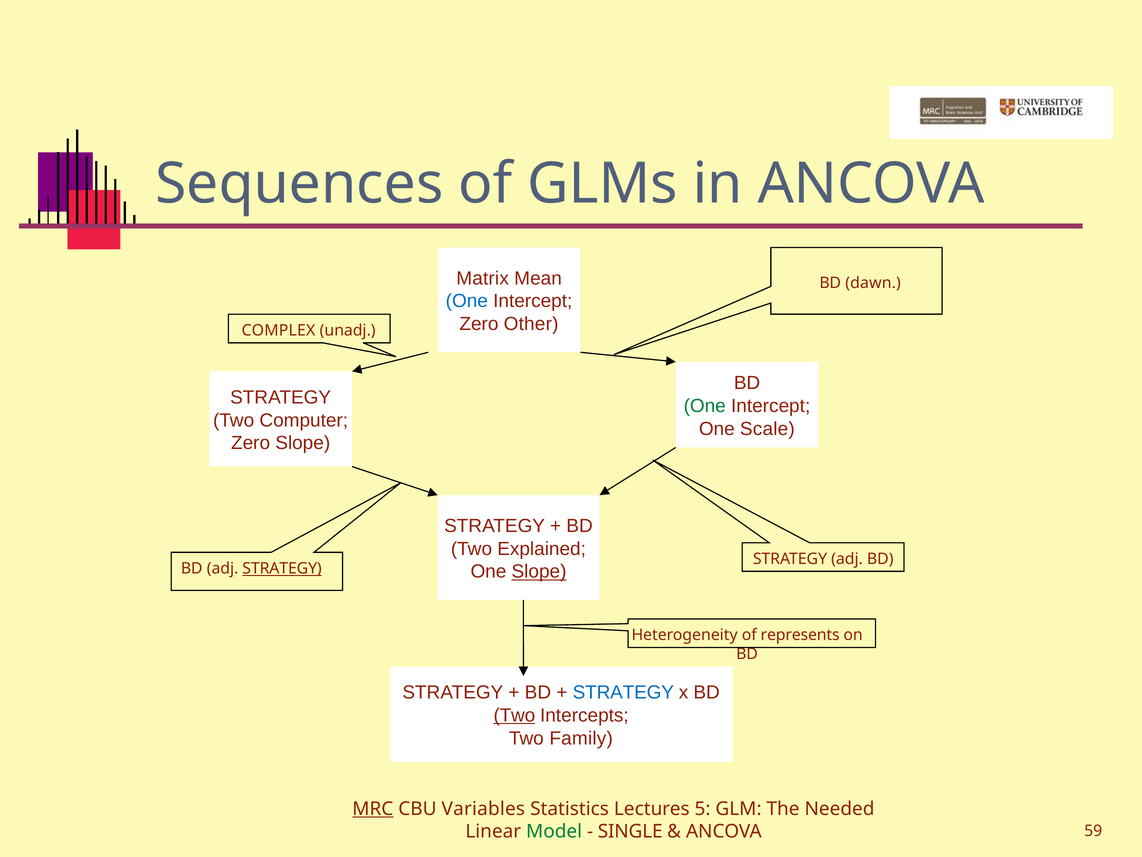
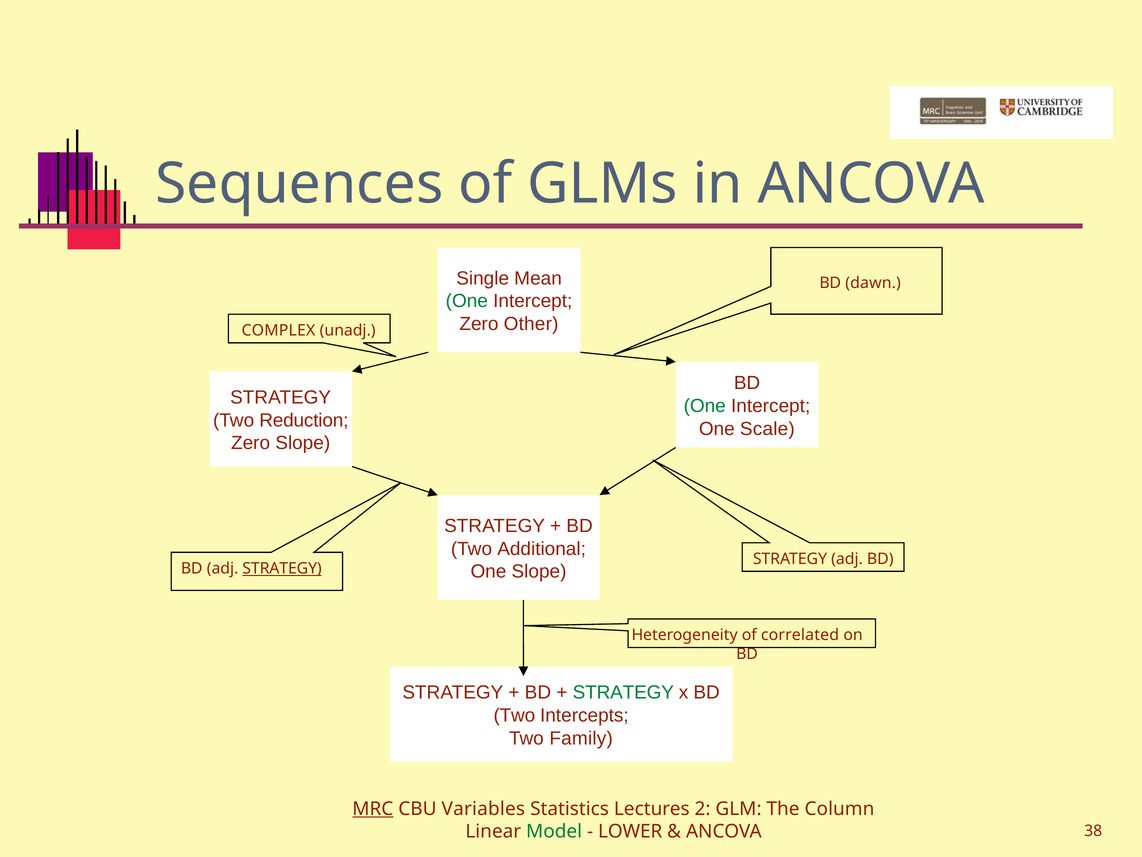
Matrix: Matrix -> Single (483, 278)
One colour: blue -> green (467, 301)
Computer: Computer -> Reduction (304, 420)
Explained: Explained -> Additional (542, 548)
Slope underline: present -> none (539, 571)
represents: represents -> correlated (800, 635)
STRATEGY colour: blue -> green (623, 692)
Two underline: present -> none (514, 715)
5: 5 -> 2 (703, 808)
Needed: Needed -> Column (839, 808)
SINGLE: SINGLE -> LOWER (630, 831)
59: 59 -> 38 (1093, 830)
